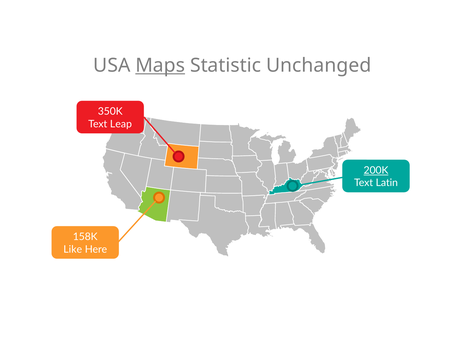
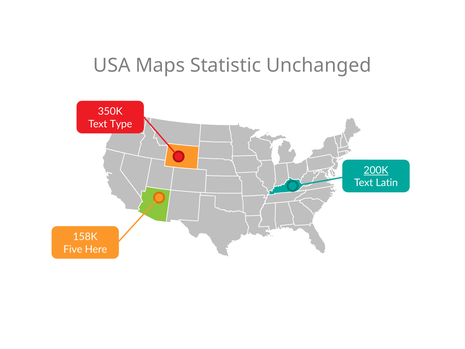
Maps underline: present -> none (160, 65)
Leap: Leap -> Type (121, 124)
Like: Like -> Five (73, 249)
